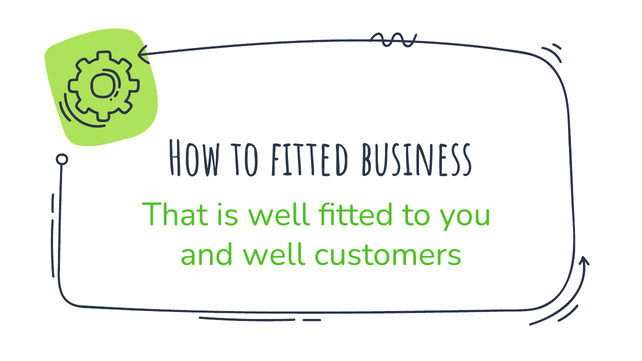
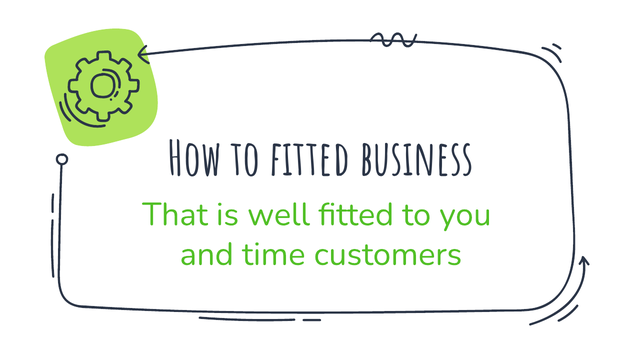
and well: well -> time (274, 254)
